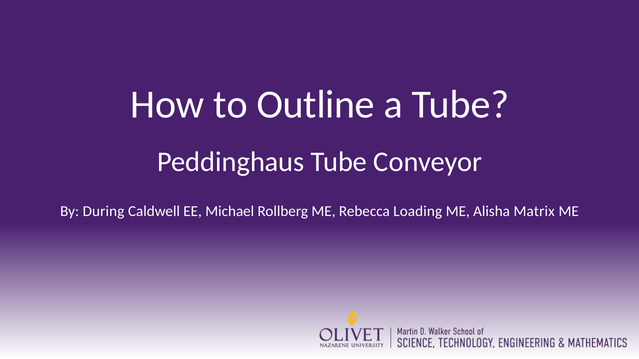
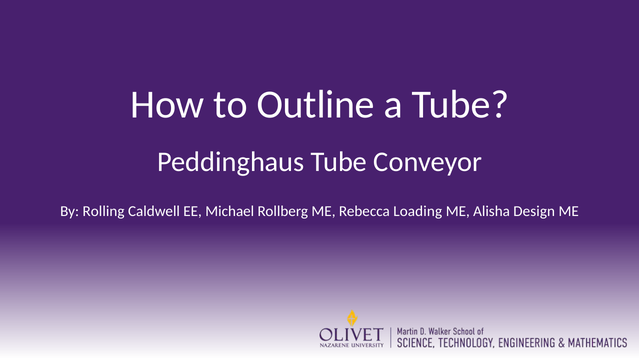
During: During -> Rolling (104, 212)
Matrix: Matrix -> Design (534, 212)
